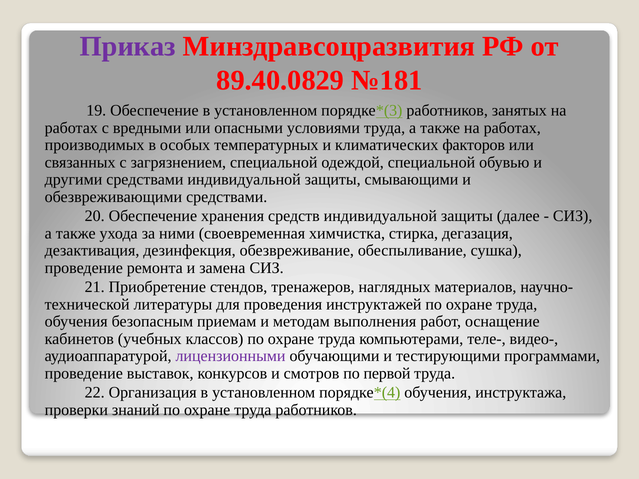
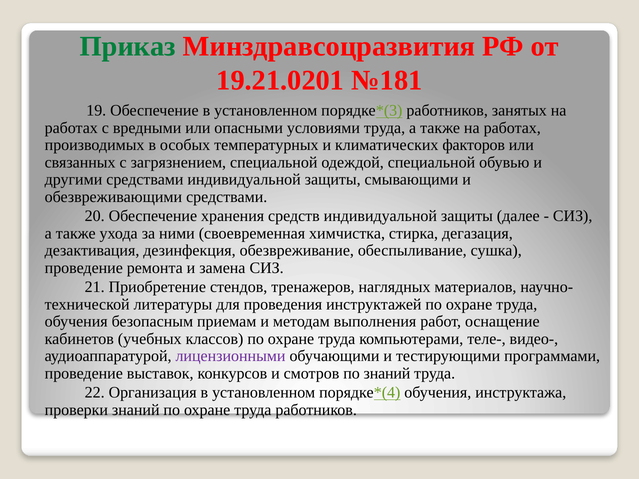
Приказ colour: purple -> green (128, 46)
89.40.0829: 89.40.0829 -> 19.21.0201 (280, 80)
по первой: первой -> знаний (387, 374)
